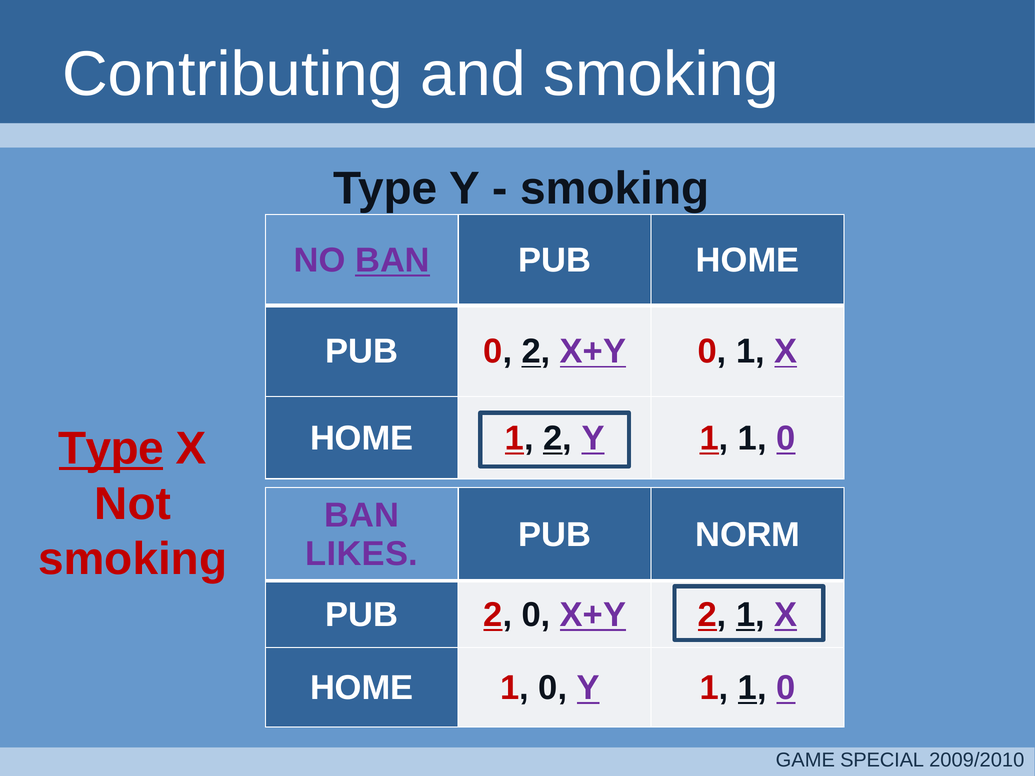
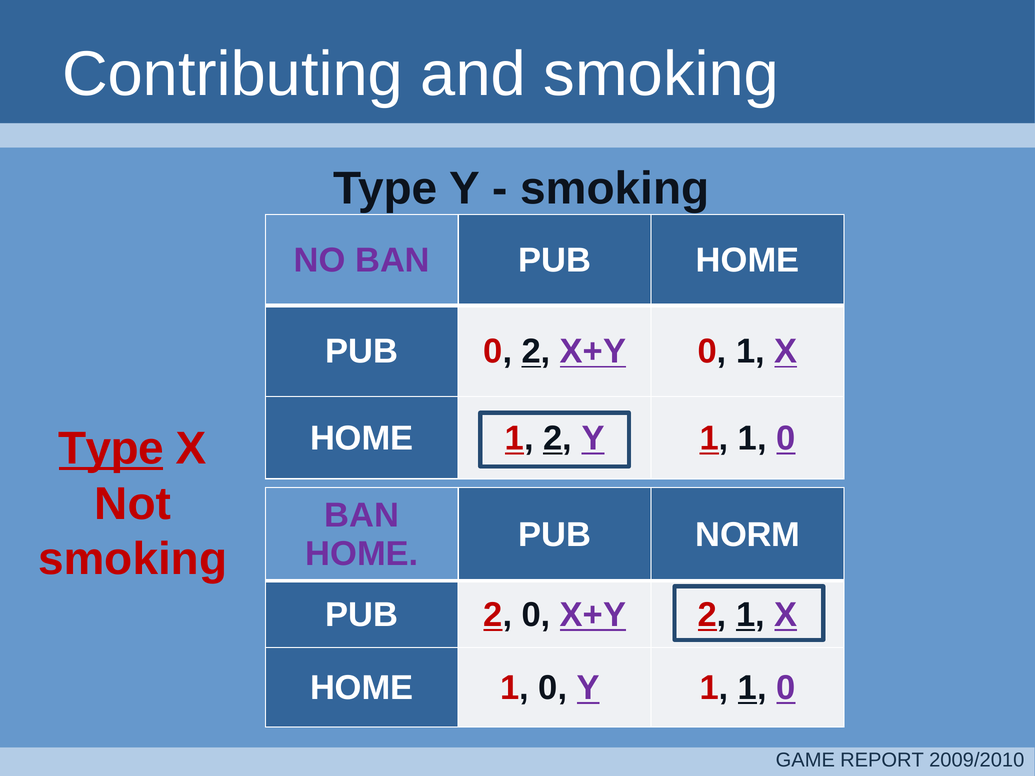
BAN underline: present -> none (392, 261)
LIKES: LIKES -> HOME (362, 554)
SPECIAL: SPECIAL -> REPORT (882, 760)
